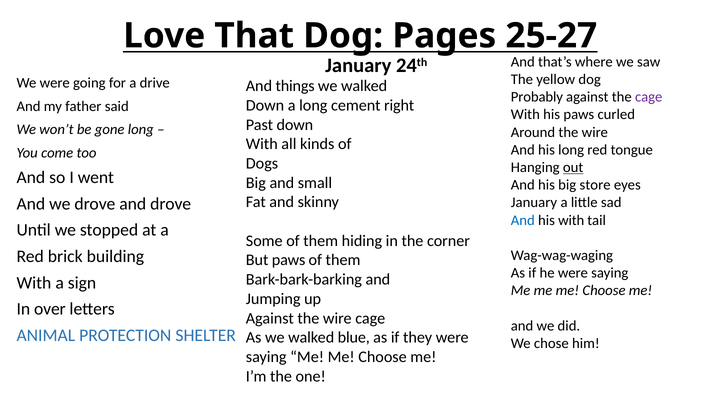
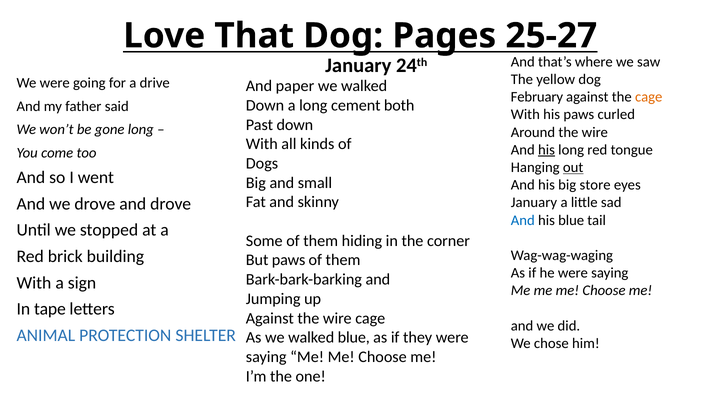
things: things -> paper (295, 86)
Probably: Probably -> February (537, 97)
cage colour: purple -> orange (649, 97)
right: right -> both (399, 105)
his underline: none -> present (546, 150)
his with: with -> blue (571, 221)
over: over -> tape (50, 310)
